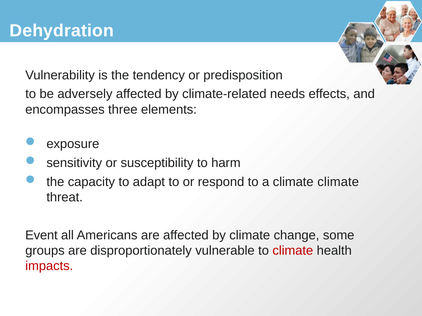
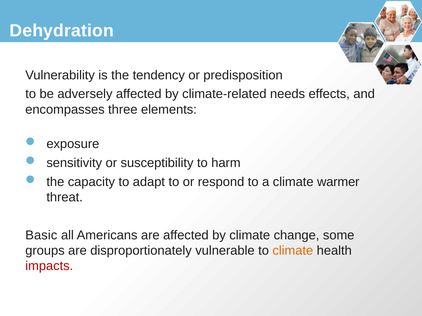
climate climate: climate -> warmer (338, 182)
Event: Event -> Basic (41, 236)
climate colour: red -> orange (293, 251)
